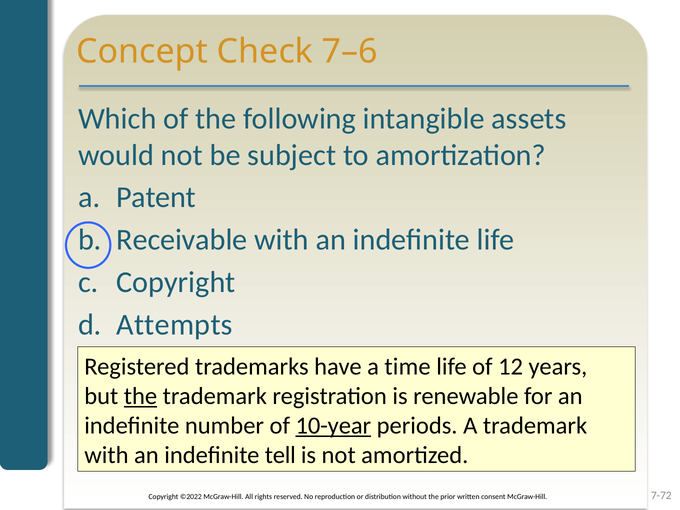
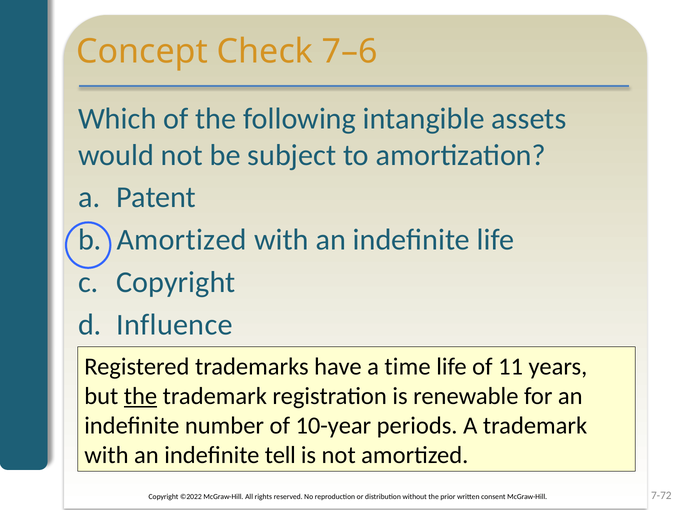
Receivable: Receivable -> Amortized (182, 240)
Attempts: Attempts -> Influence (175, 325)
12: 12 -> 11 (511, 367)
10-year underline: present -> none (333, 426)
